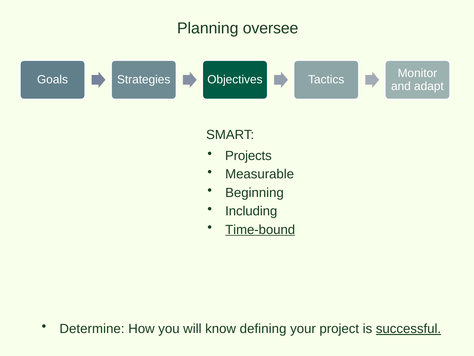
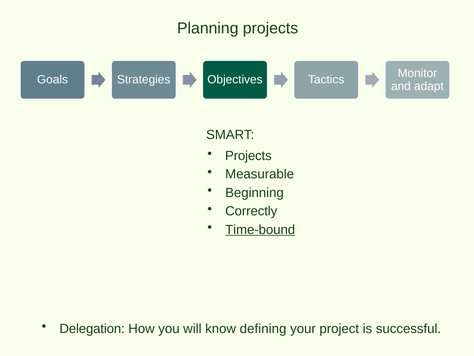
Planning oversee: oversee -> projects (271, 28)
Including: Including -> Correctly (251, 211)
Determine: Determine -> Delegation (92, 328)
successful underline: present -> none (409, 328)
